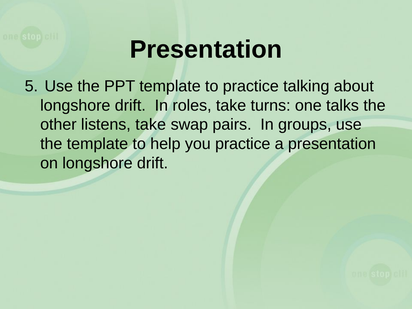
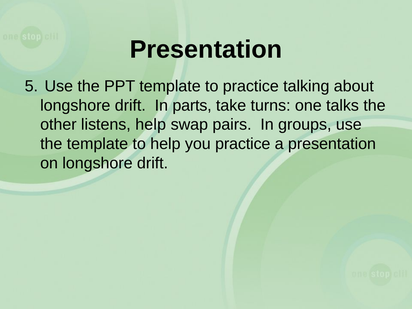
roles: roles -> parts (192, 105)
listens take: take -> help (151, 125)
